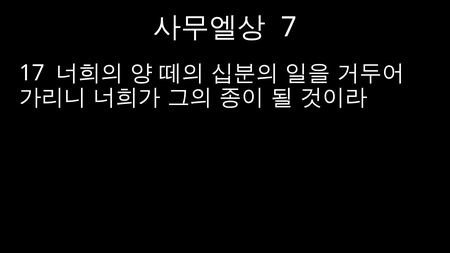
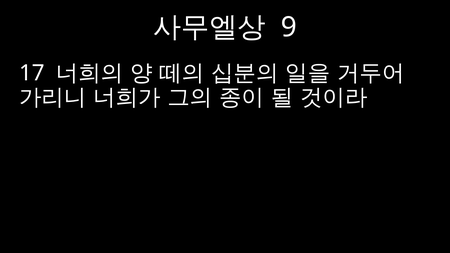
7: 7 -> 9 (289, 27)
